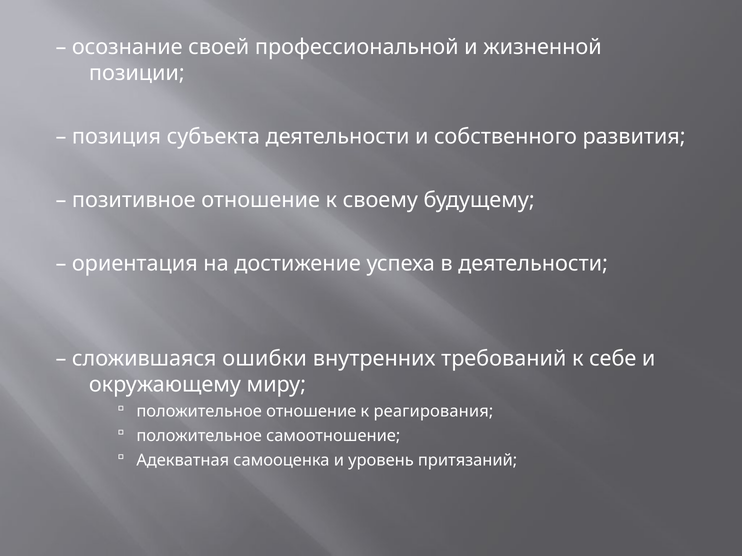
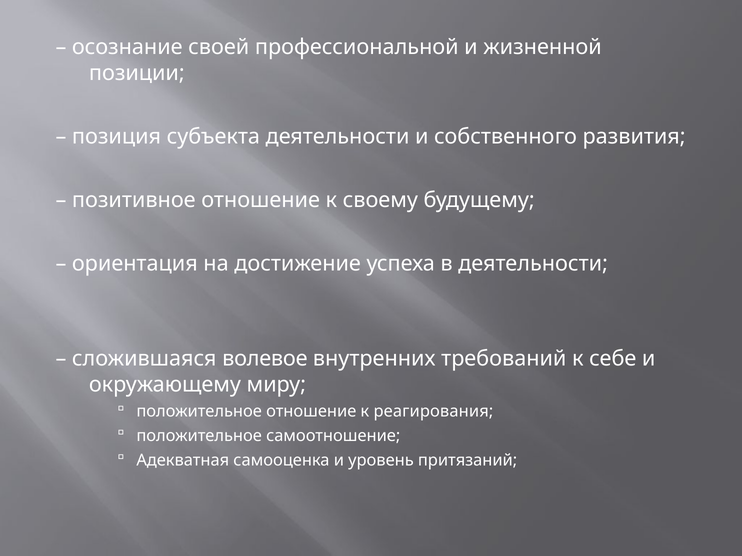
ошибки: ошибки -> волевое (265, 359)
